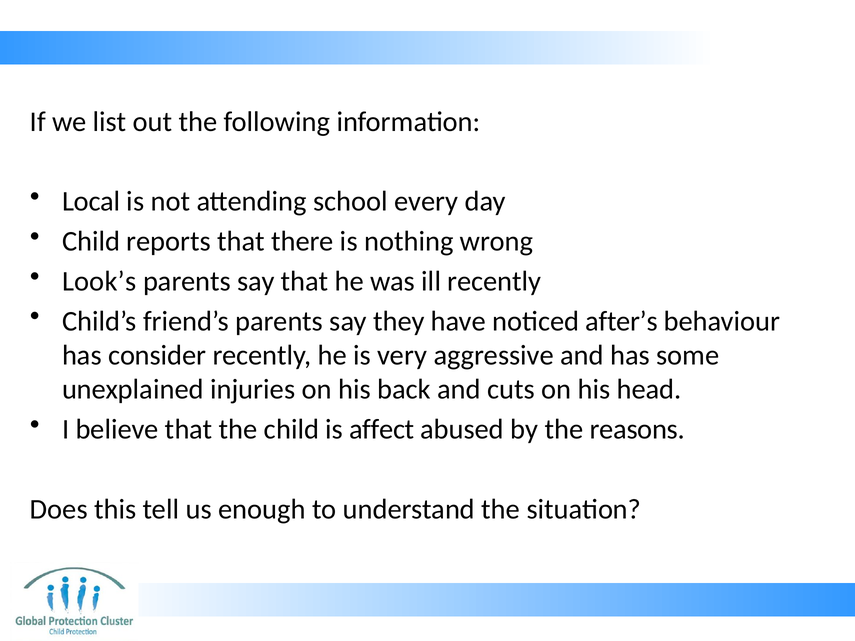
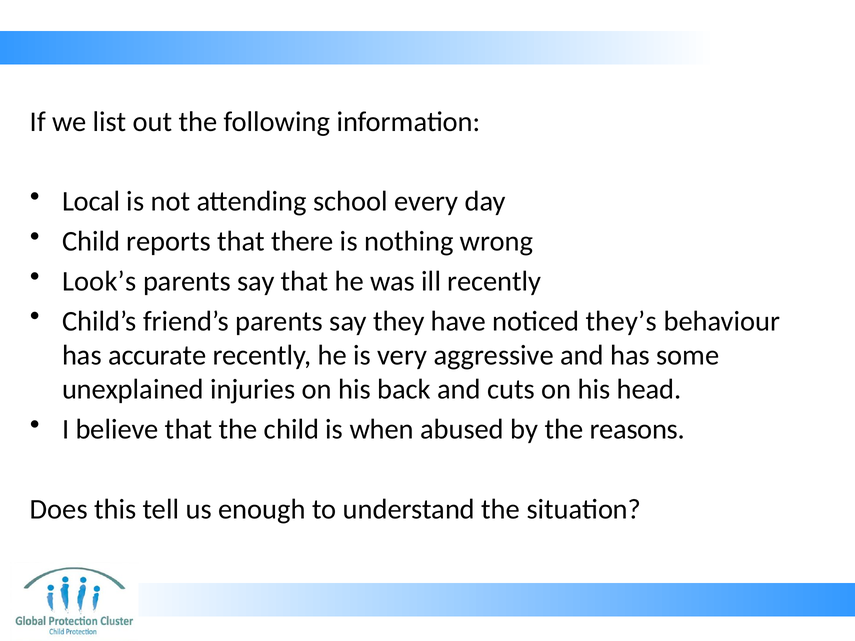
after’s: after’s -> they’s (621, 321)
consider: consider -> accurate (157, 355)
affect: affect -> when (382, 430)
